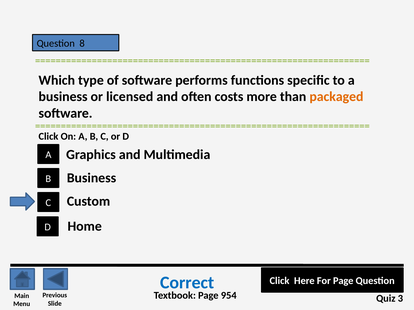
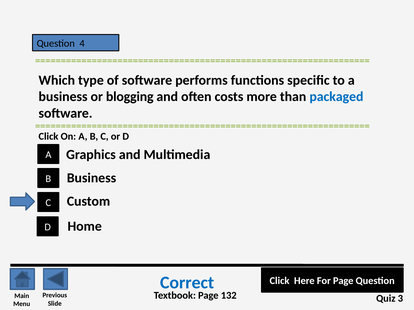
8: 8 -> 4 (82, 43)
licensed: licensed -> blogging (130, 97)
packaged colour: orange -> blue (336, 97)
954: 954 -> 132 (229, 296)
